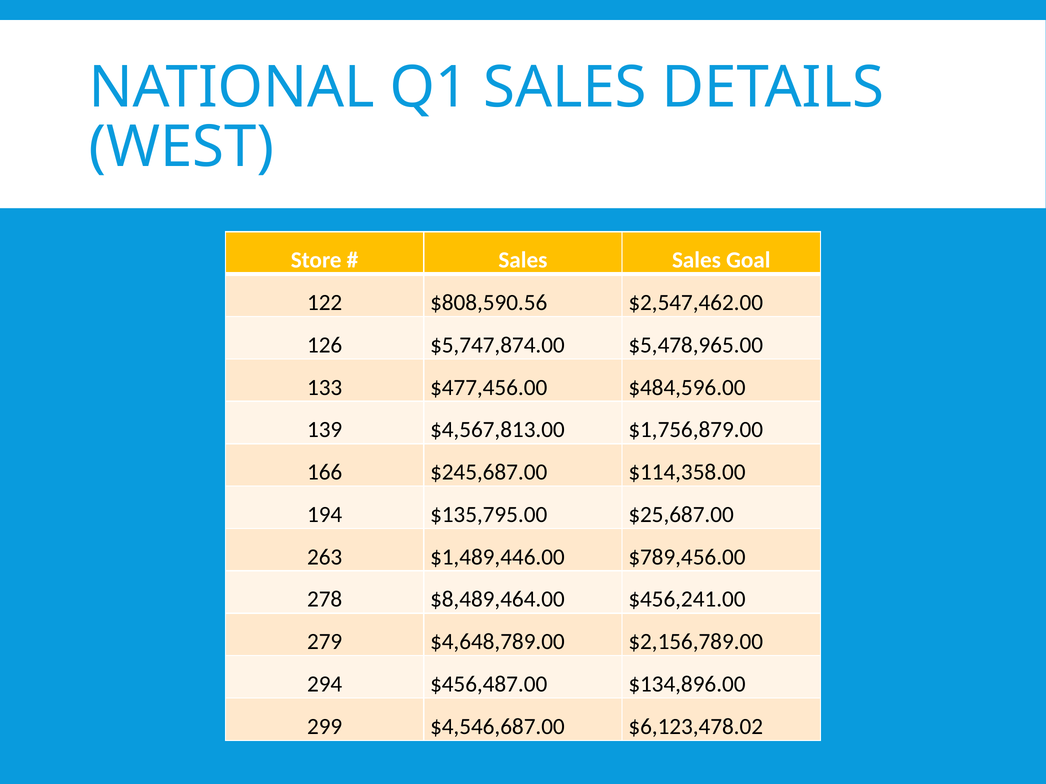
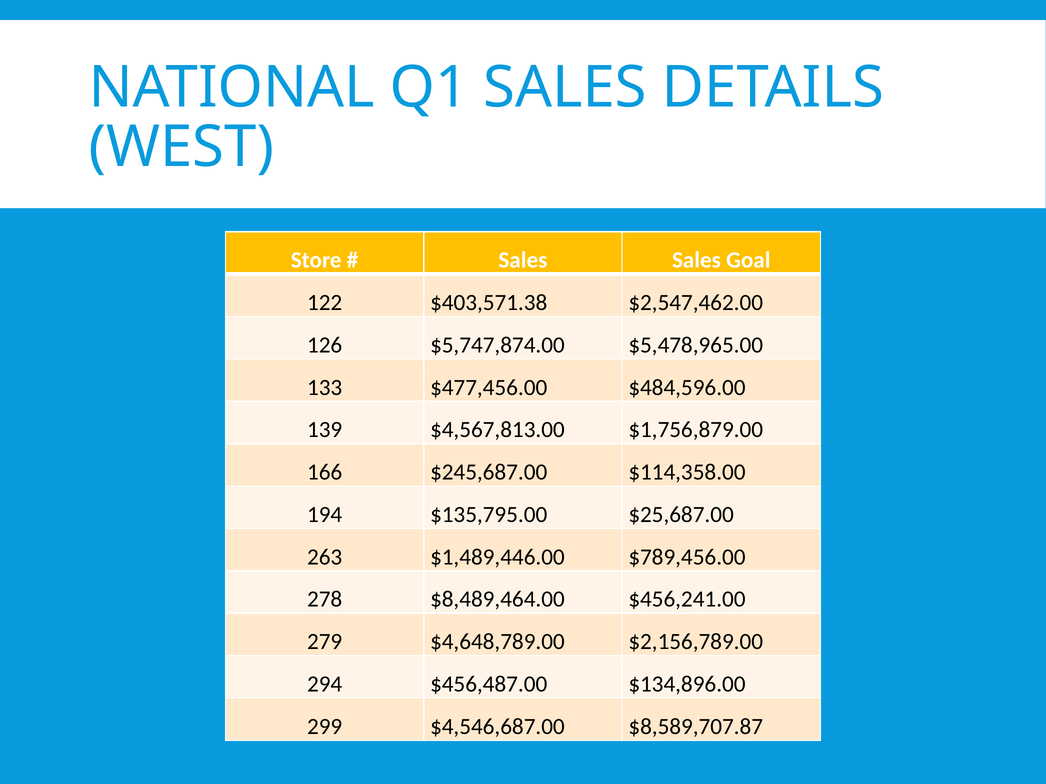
$808,590.56: $808,590.56 -> $403,571.38 (489, 303)
$6,123,478.02: $6,123,478.02 -> $8,589,707.87 (696, 727)
